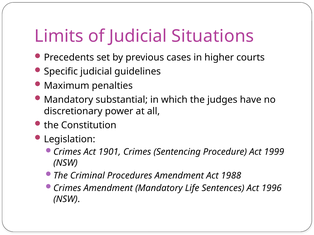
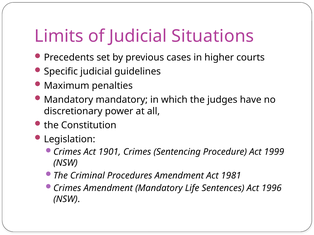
Mandatory substantial: substantial -> mandatory (122, 100)
1988: 1988 -> 1981 (231, 176)
